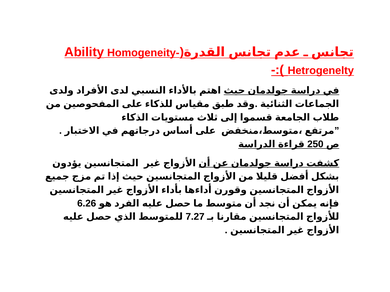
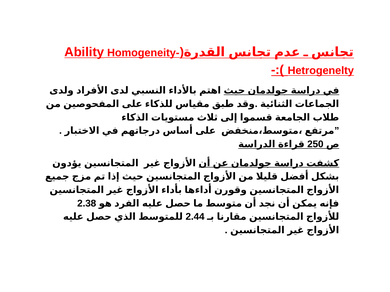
6.26: 6.26 -> 2.38 (87, 204)
7.27: 7.27 -> 2.44 (195, 217)
